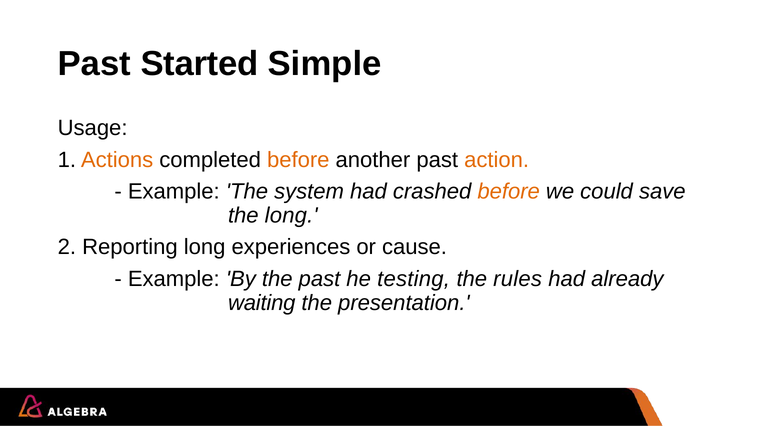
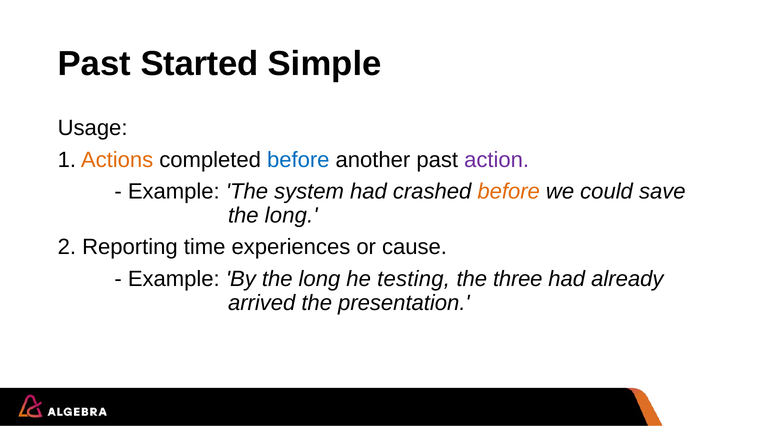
before colour: orange -> blue (298, 160)
action colour: orange -> purple (497, 160)
Reporting long: long -> time (205, 247)
By the past: past -> long (319, 279)
rules: rules -> three (518, 279)
waiting: waiting -> arrived (262, 303)
